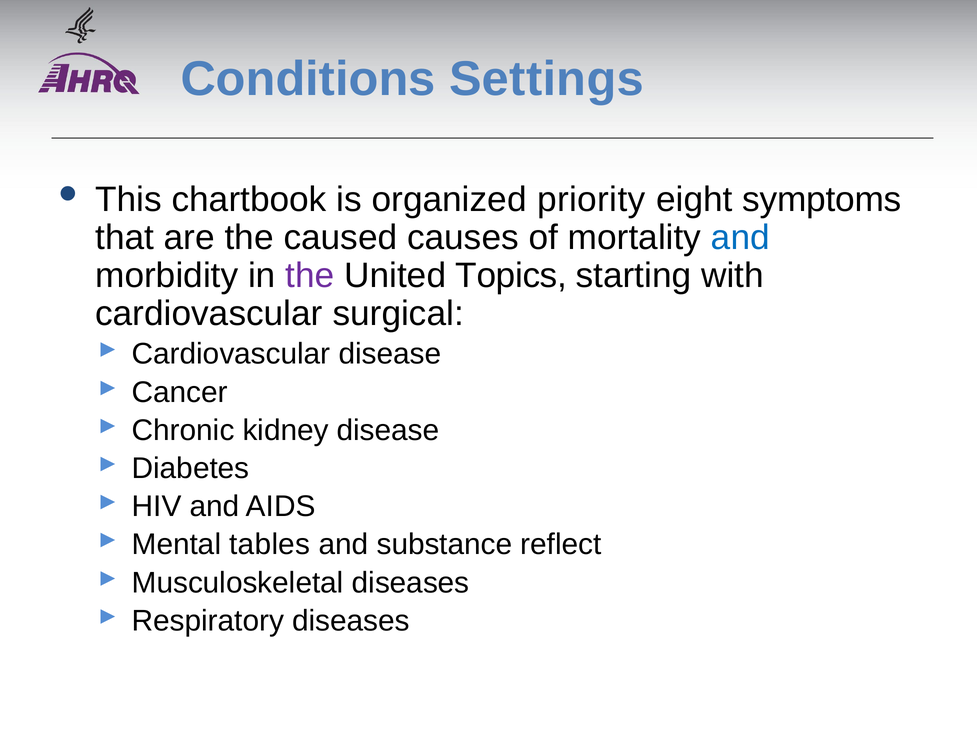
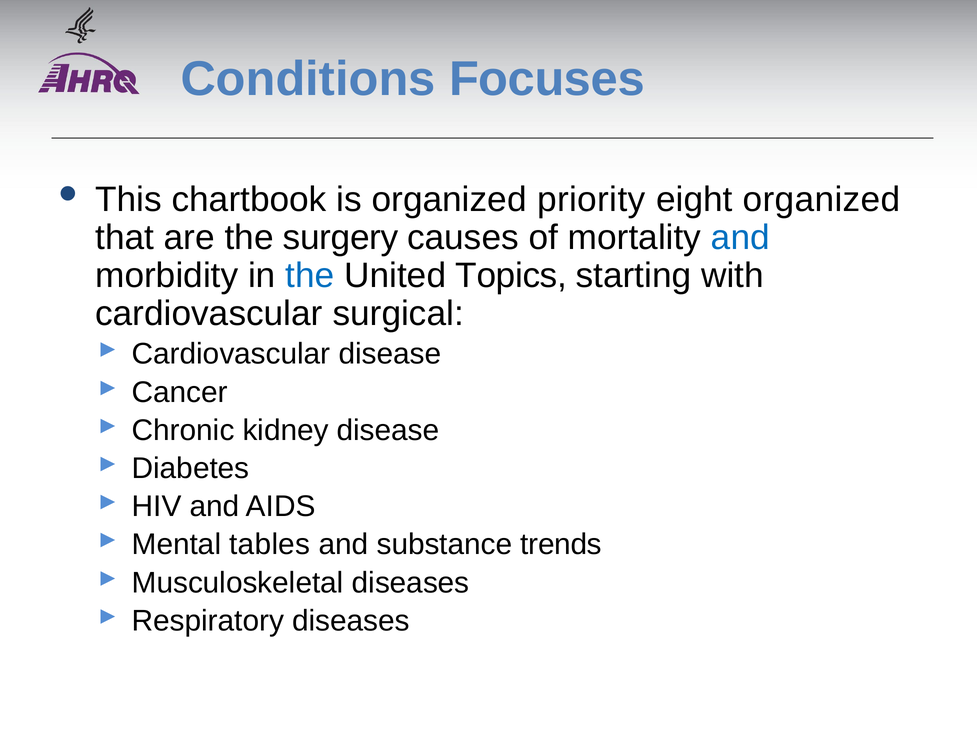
Settings: Settings -> Focuses (547, 79)
eight symptoms: symptoms -> organized (822, 199)
caused: caused -> surgery (341, 238)
the colour: purple -> blue (310, 276)
reflect: reflect -> trends (561, 544)
